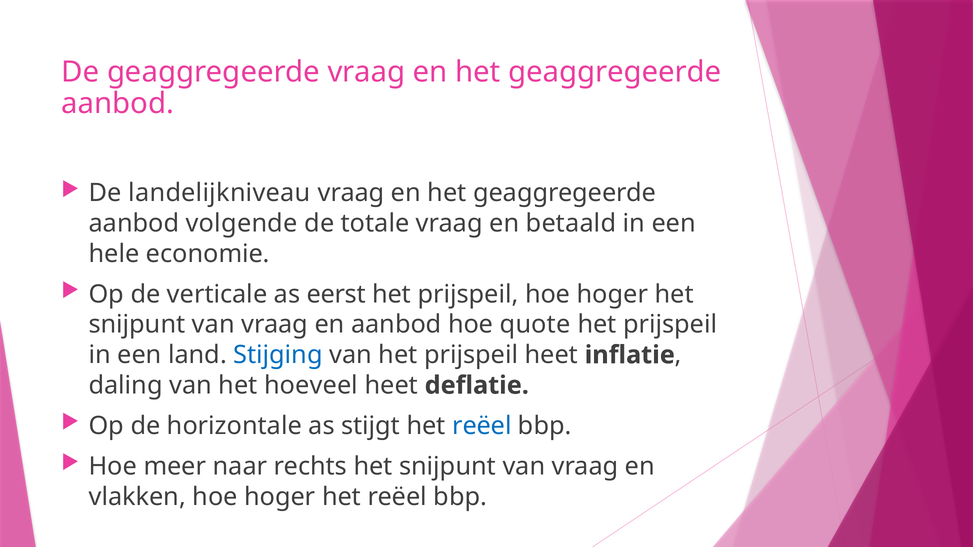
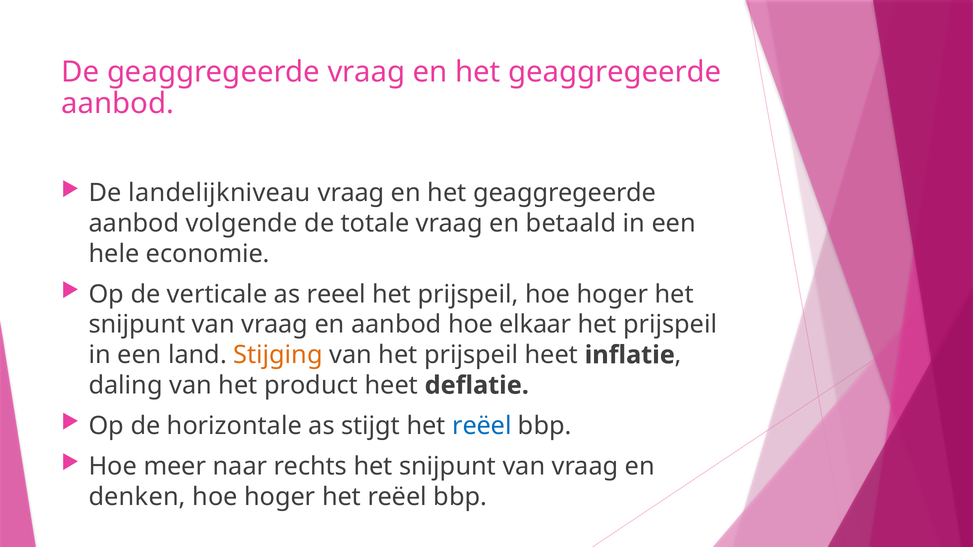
eerst: eerst -> reeel (336, 294)
quote: quote -> elkaar (535, 325)
Stijging colour: blue -> orange (278, 355)
hoeveel: hoeveel -> product (311, 386)
vlakken: vlakken -> denken (137, 497)
